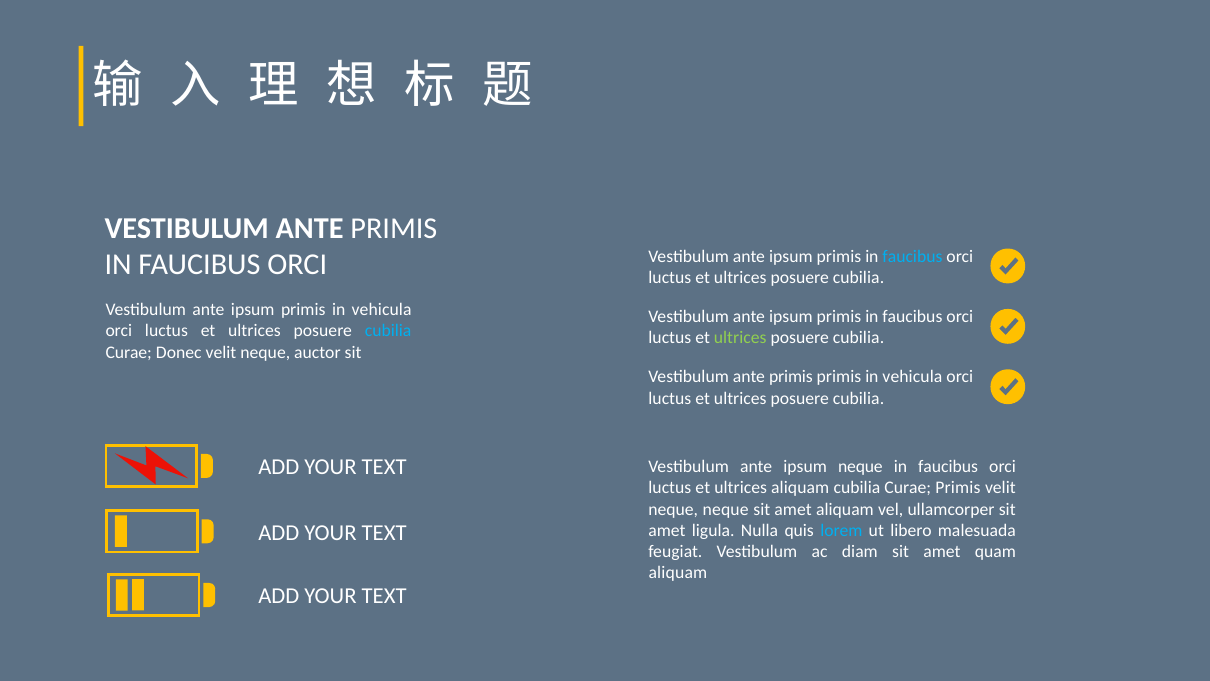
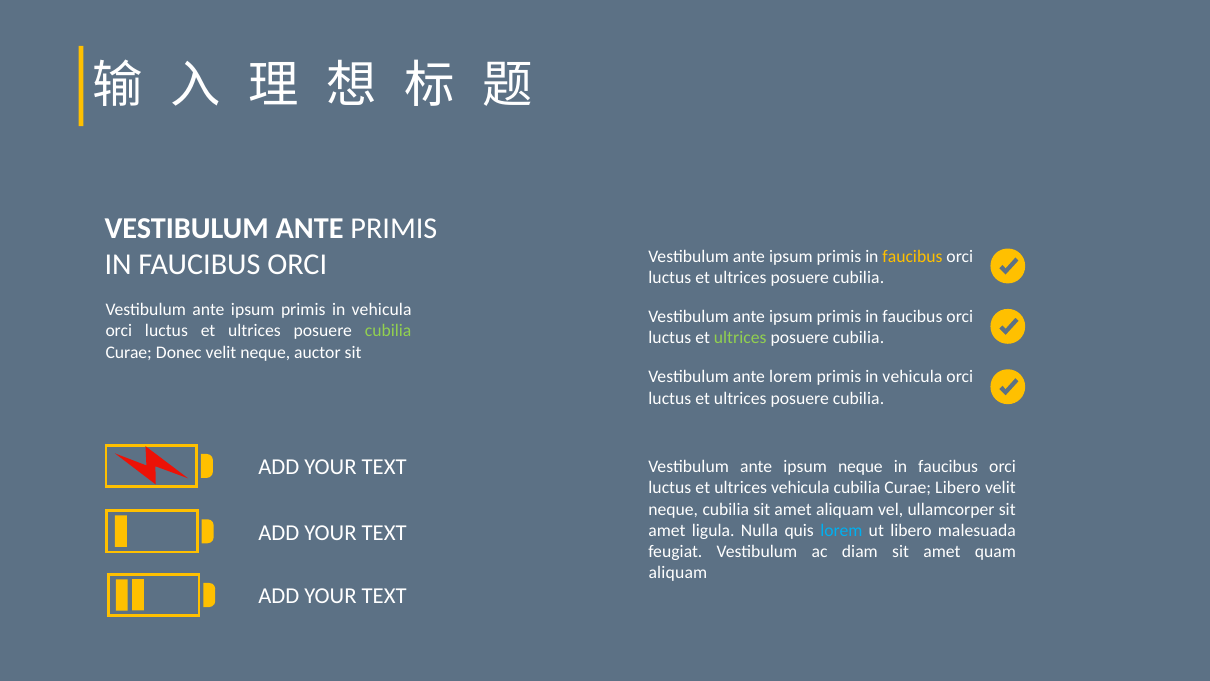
faucibus colour: light blue -> yellow (912, 256)
cubilia colour: light blue -> light green (388, 331)
primis: primis -> lorem (791, 377)
ultrices aliquam: aliquam -> vehicula (800, 488)
Curae Primis: Primis -> Libero (958, 488)
neque neque: neque -> cubilia (726, 509)
